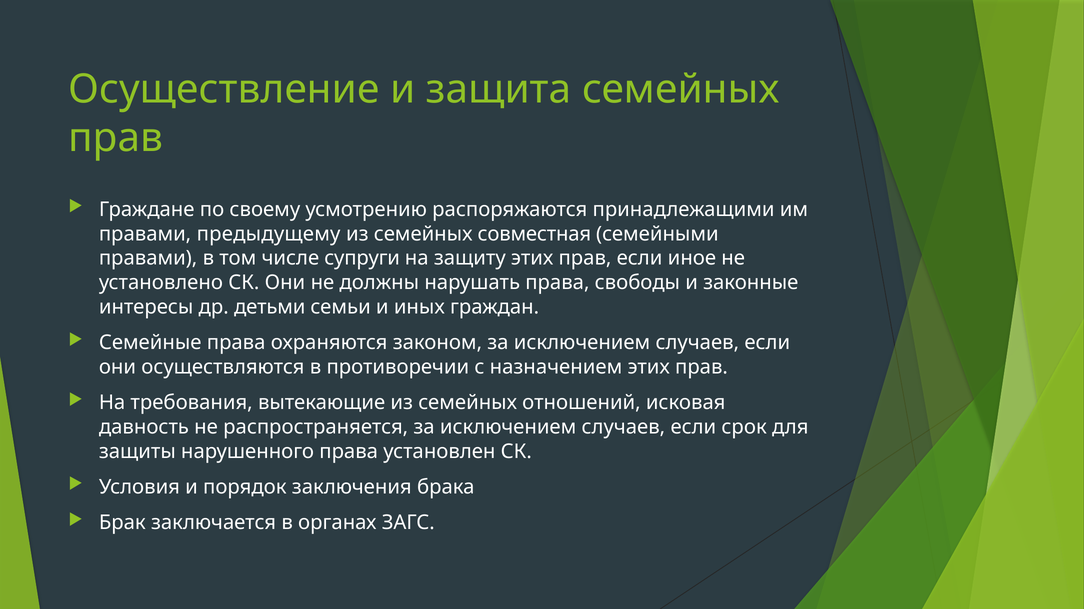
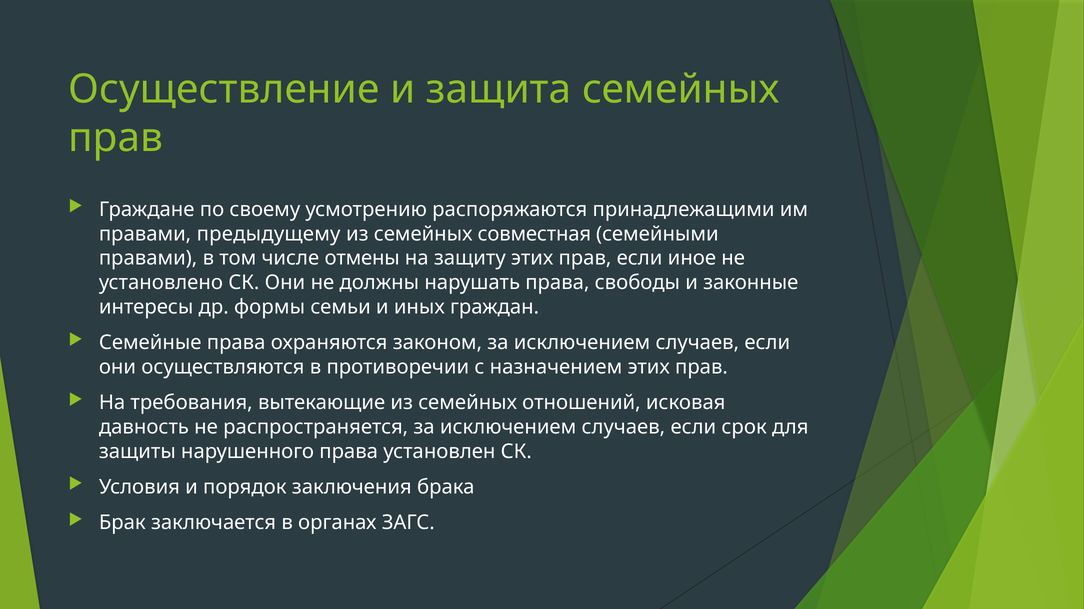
супруги: супруги -> отмены (362, 259)
детьми: детьми -> формы (270, 307)
